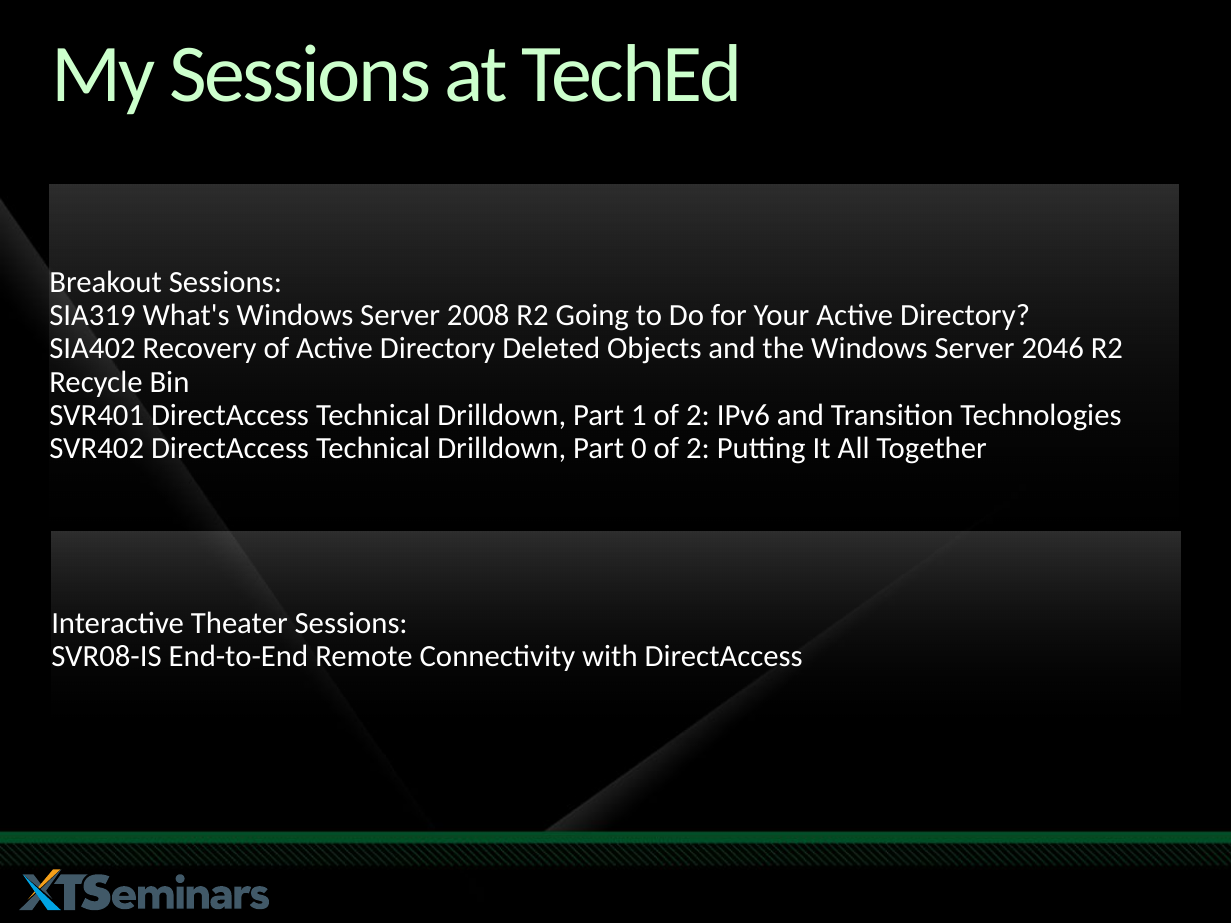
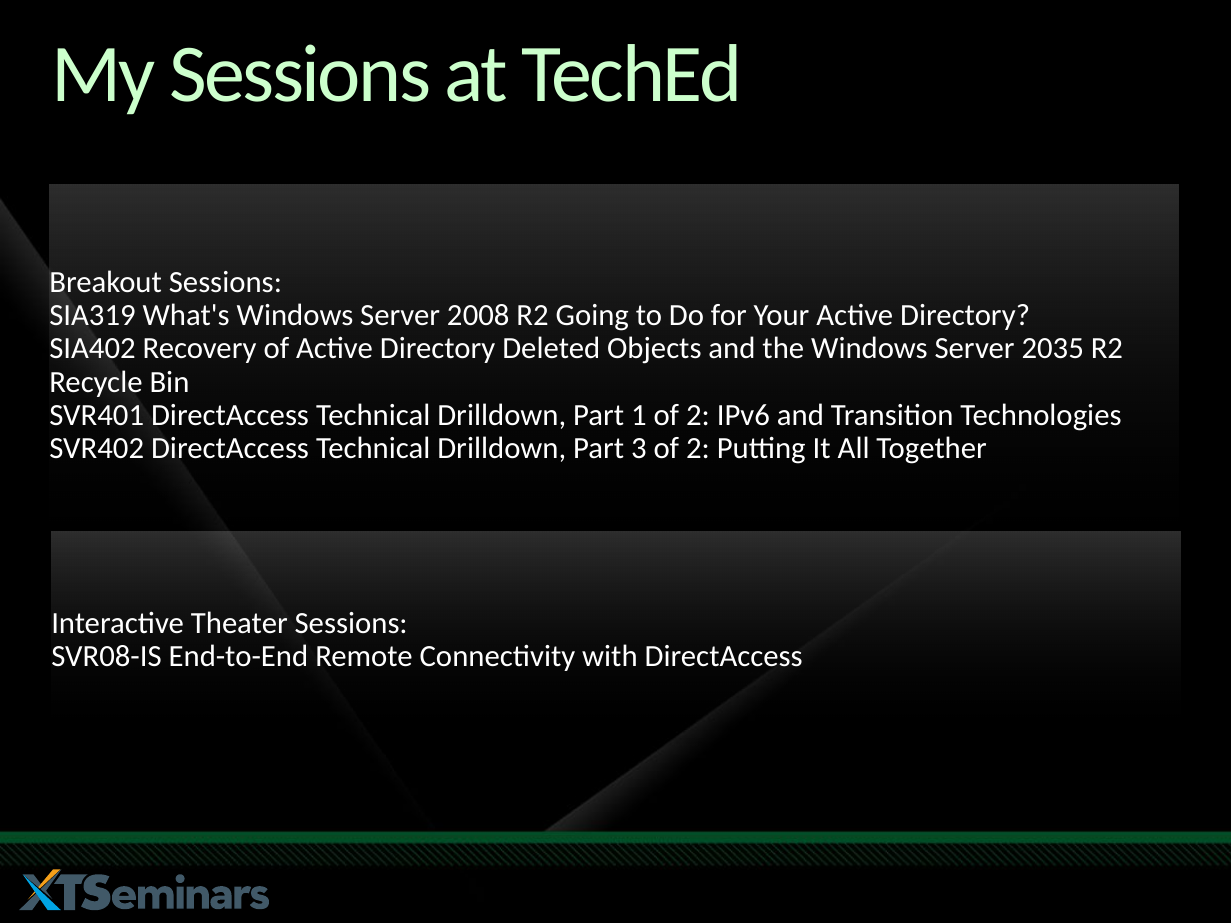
2046: 2046 -> 2035 (1053, 349)
0: 0 -> 3 (639, 449)
